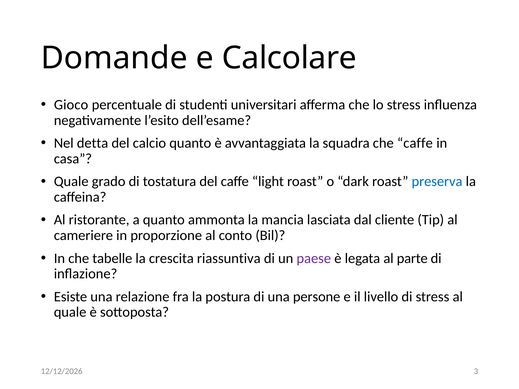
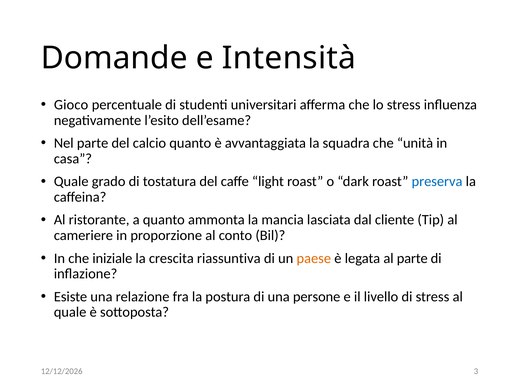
Calcolare: Calcolare -> Intensità (289, 58)
Nel detta: detta -> parte (93, 143)
che caffe: caffe -> unità (415, 143)
tabelle: tabelle -> iniziale (112, 258)
paese colour: purple -> orange (314, 258)
